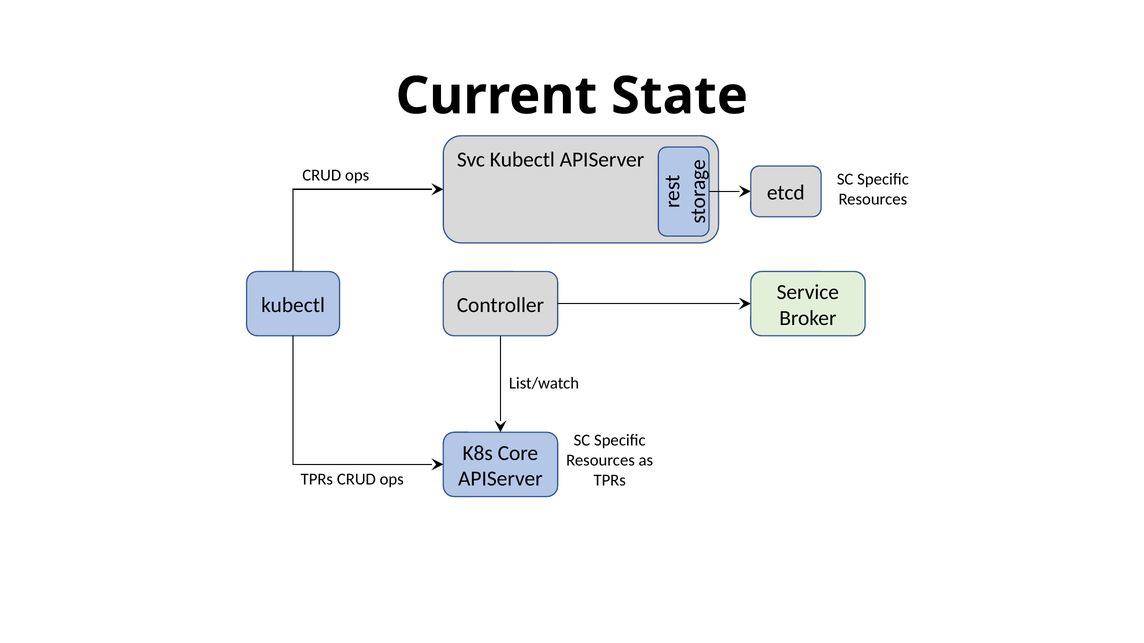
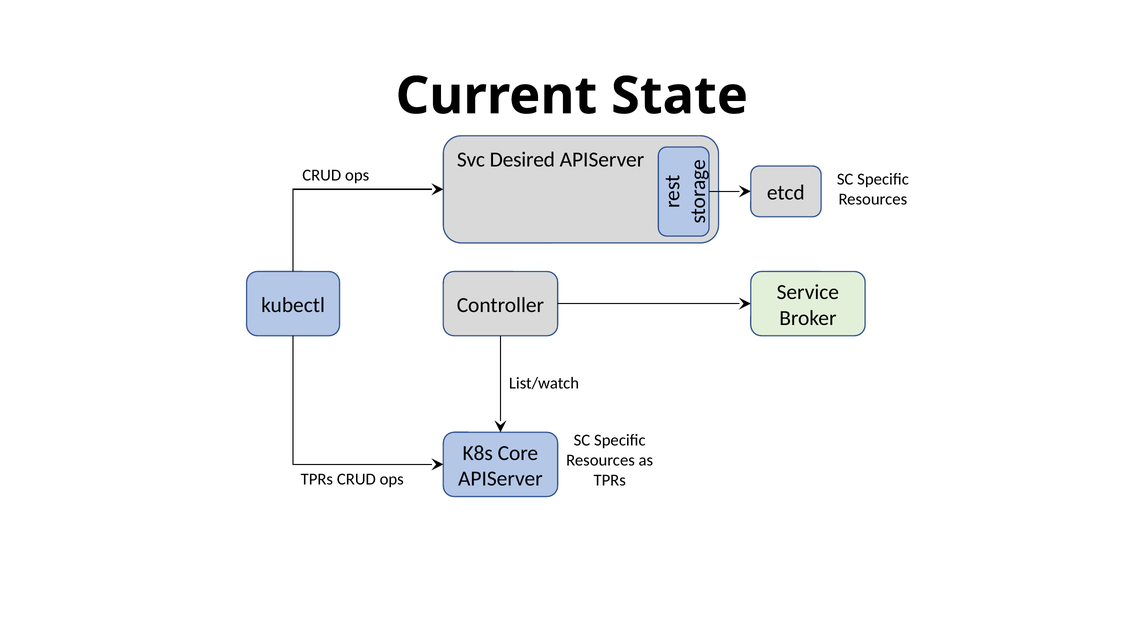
Svc Kubectl: Kubectl -> Desired (522, 160)
